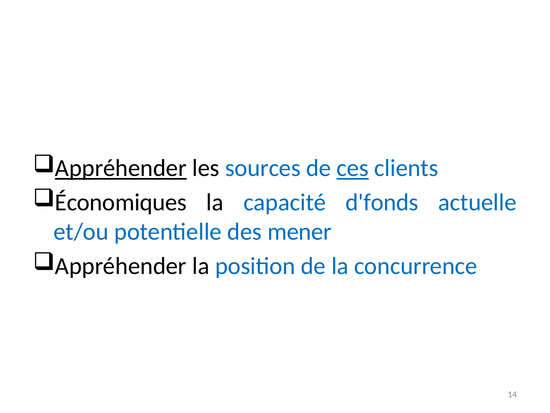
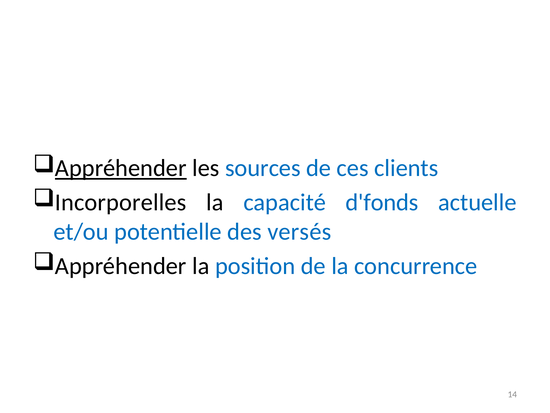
ces underline: present -> none (353, 168)
Économiques: Économiques -> Incorporelles (121, 202)
mener: mener -> versés (299, 232)
